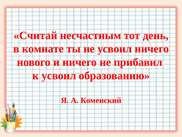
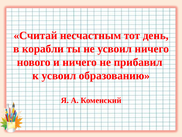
комнате: комнате -> корабли (43, 49)
